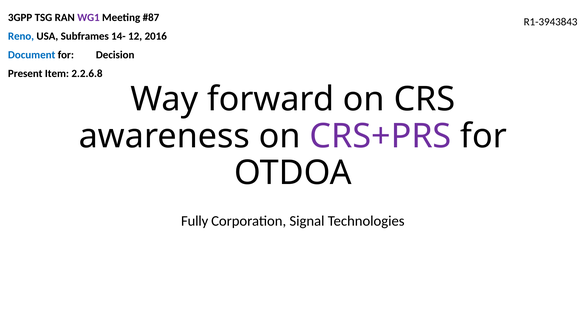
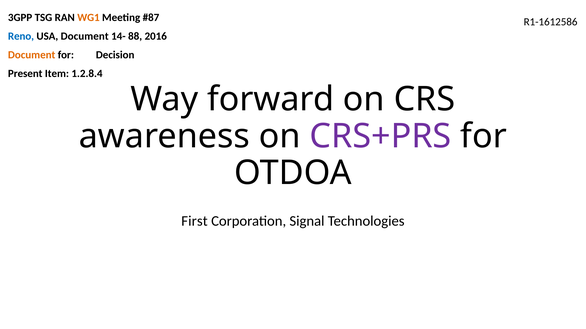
WG1 colour: purple -> orange (88, 18)
R1-3943843: R1-3943843 -> R1-1612586 (551, 22)
USA Subframes: Subframes -> Document (85, 36)
12: 12 -> 88 (135, 36)
Document colour: blue -> orange (32, 55)
2.2.6.8: 2.2.6.8 -> 1.2.8.4 (87, 74)
Fully: Fully -> First (195, 221)
